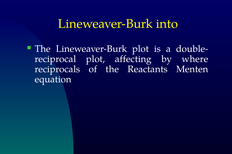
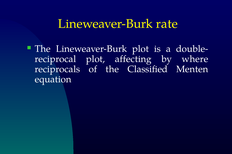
into: into -> rate (167, 24)
Reactants: Reactants -> Classified (148, 69)
